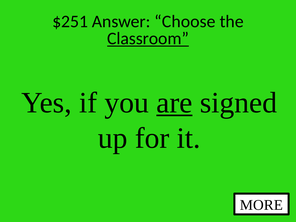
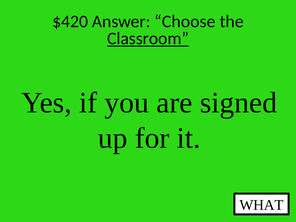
$251: $251 -> $420 (70, 22)
are underline: present -> none (174, 103)
MORE: MORE -> WHAT (262, 205)
